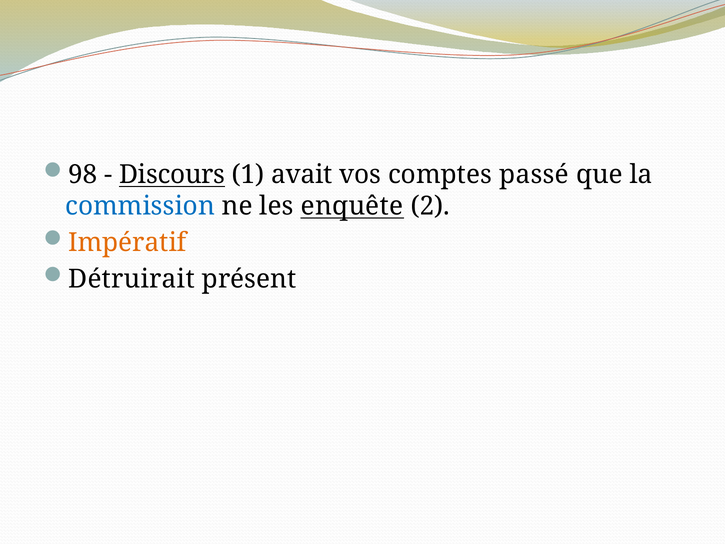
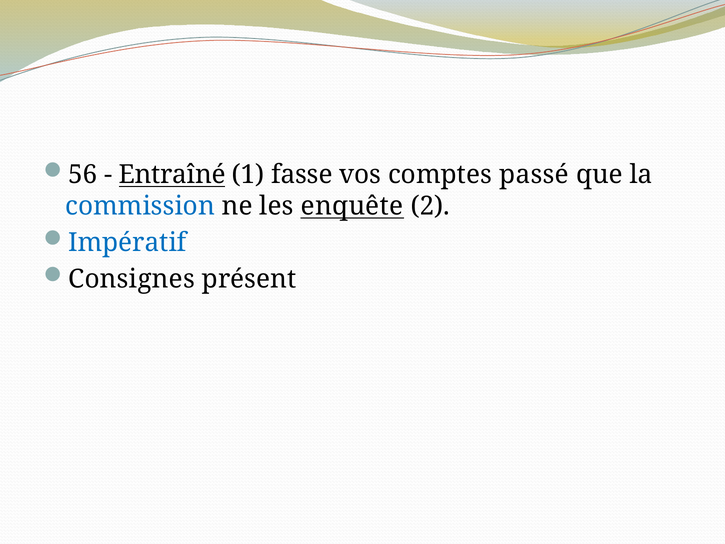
98: 98 -> 56 (83, 175)
Discours: Discours -> Entraîné (172, 175)
avait: avait -> fasse (302, 175)
Impératif colour: orange -> blue (127, 243)
Détruirait: Détruirait -> Consignes (132, 279)
